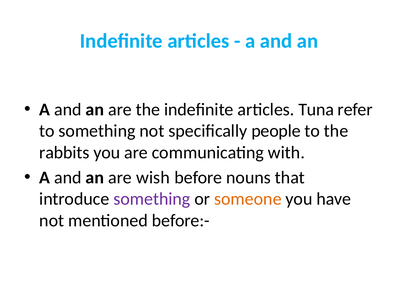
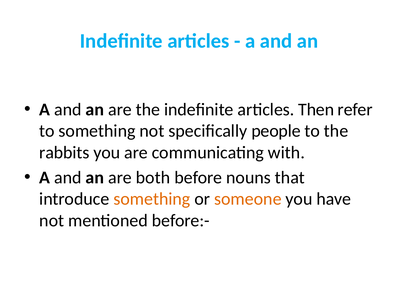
Tuna: Tuna -> Then (316, 110)
wish: wish -> both (153, 178)
something colour: purple -> orange (152, 199)
